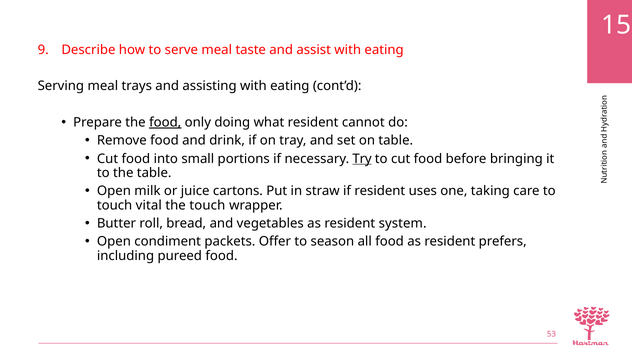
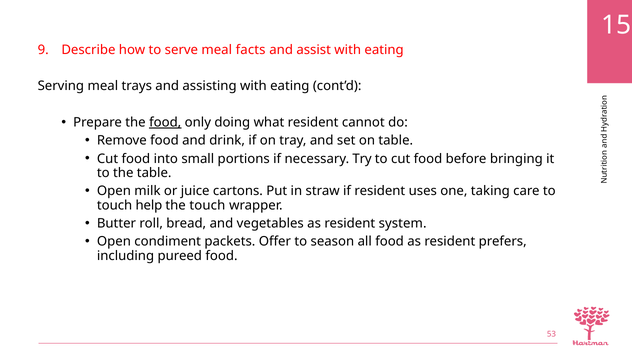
taste: taste -> facts (251, 50)
Try underline: present -> none (362, 159)
vital: vital -> help (149, 206)
